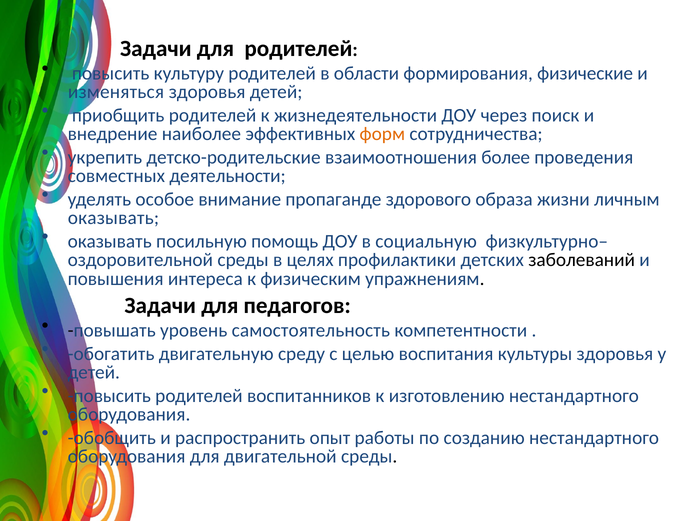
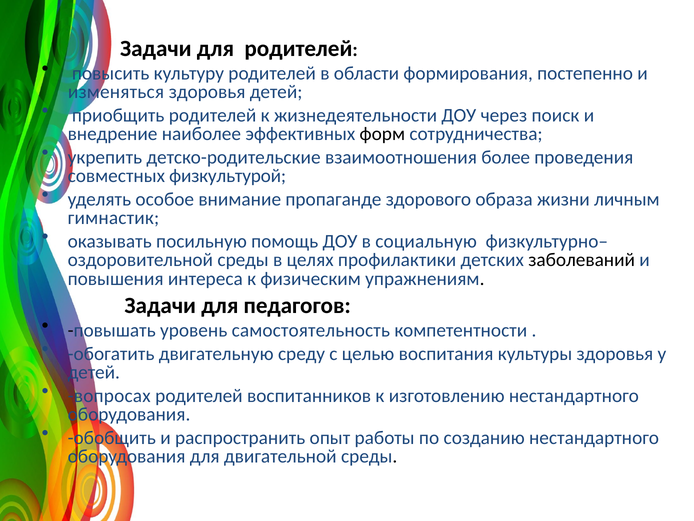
физические: физические -> постепенно (585, 73)
форм colour: orange -> black (382, 134)
деятельности: деятельности -> физкультурой (228, 176)
оказывать: оказывать -> гимнастик (113, 218)
повысить: повысить -> вопросах (109, 395)
